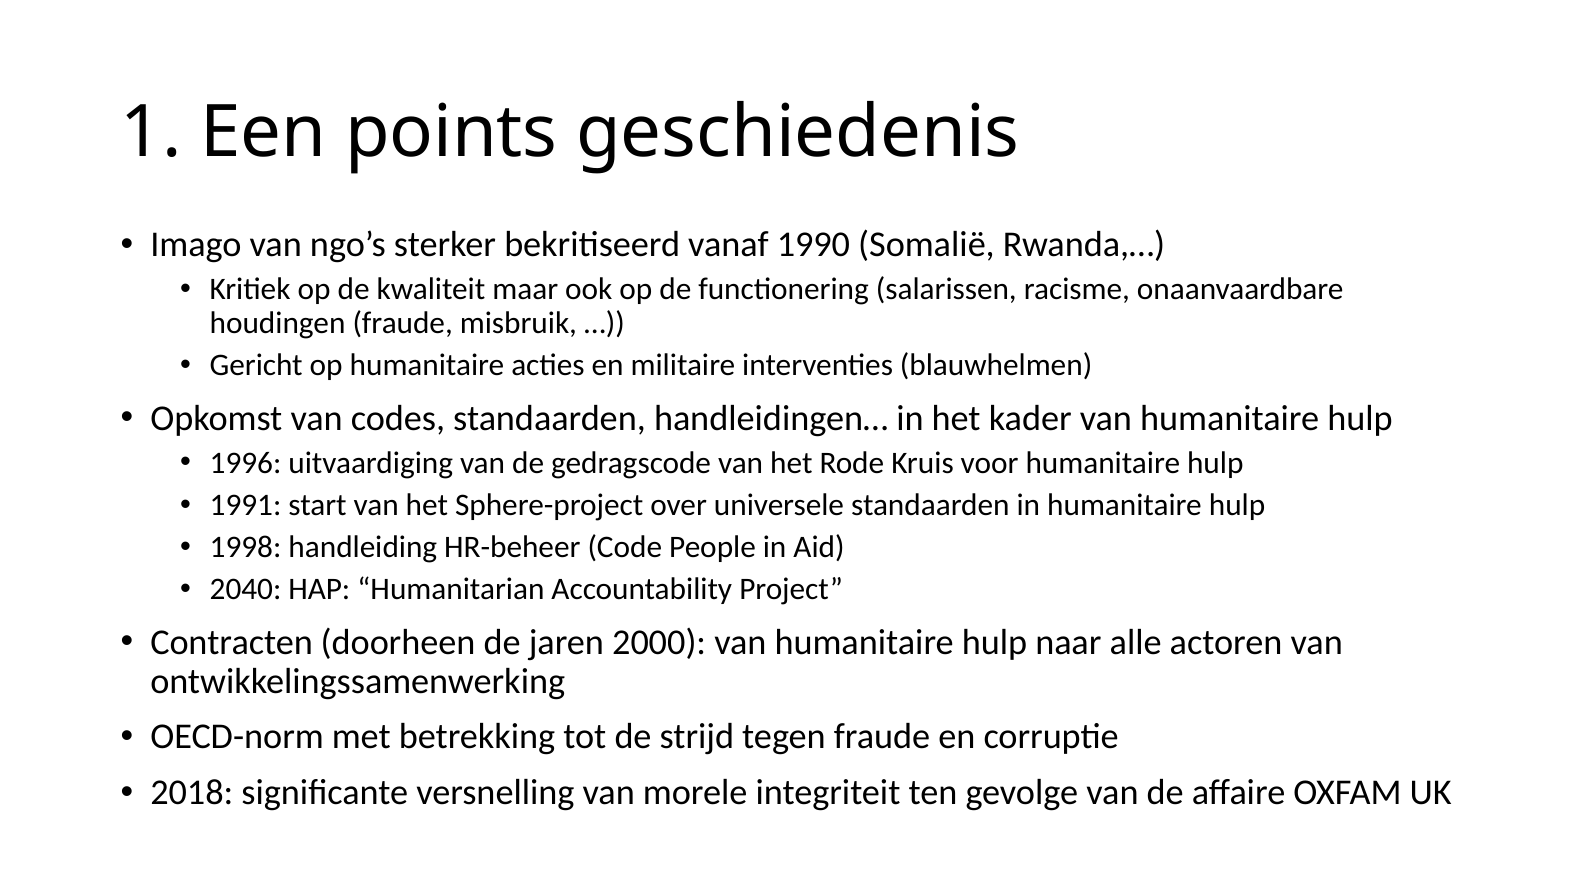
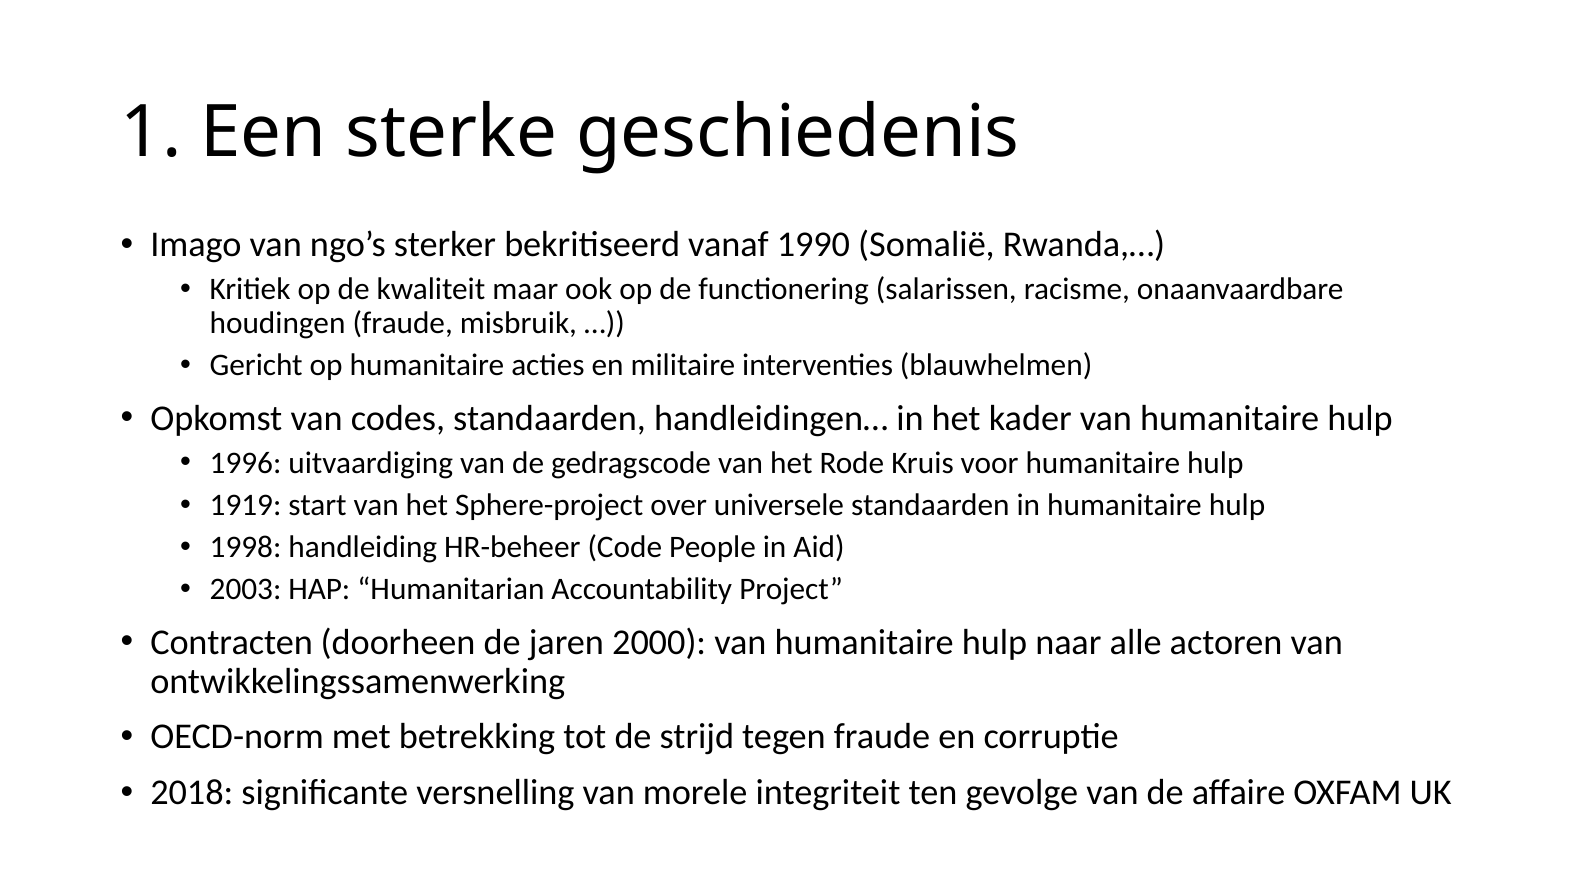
points: points -> sterke (451, 133)
1991: 1991 -> 1919 (246, 505)
2040: 2040 -> 2003 (246, 589)
